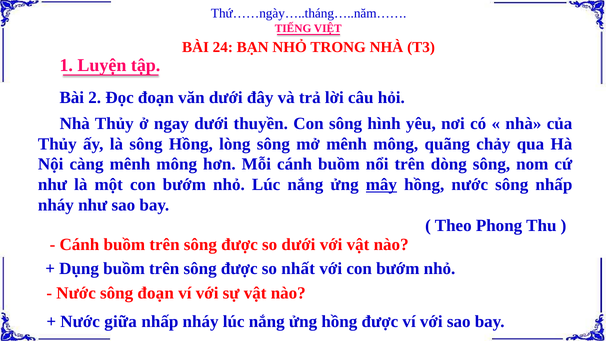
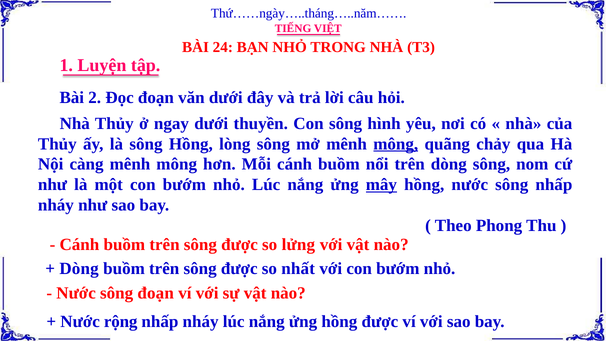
mông underline: none -> present (396, 144)
so dưới: dưới -> lửng (298, 244)
Dụng: Dụng -> Dòng (79, 268)
giữa: giữa -> rộng (121, 321)
